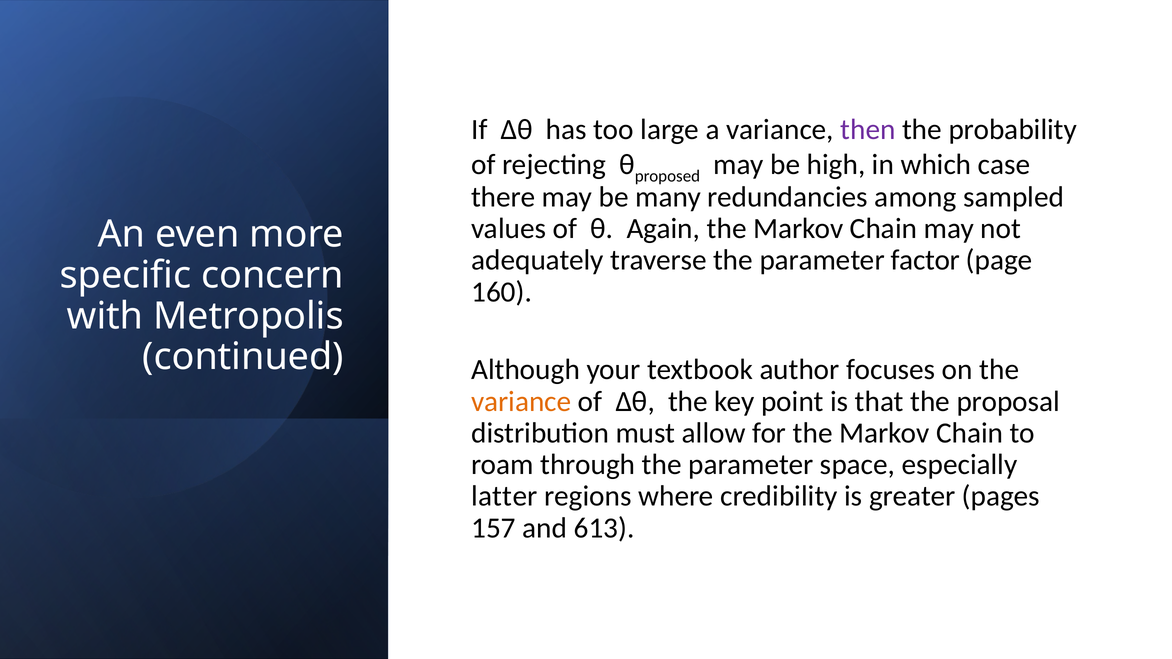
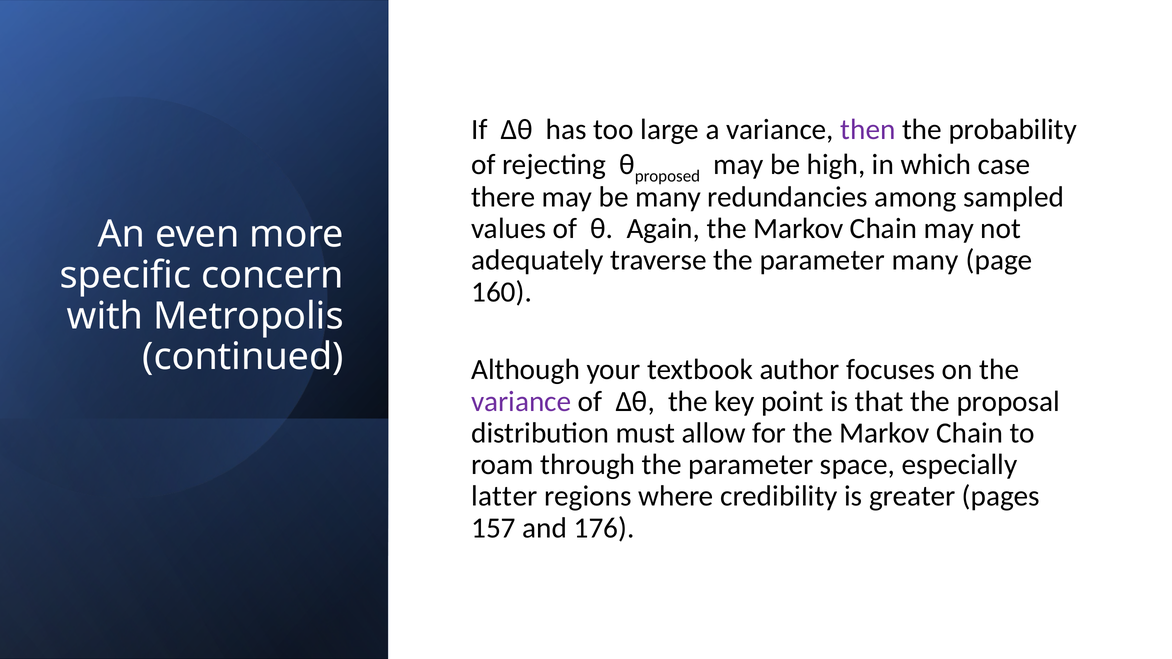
parameter factor: factor -> many (925, 260)
variance colour: orange -> purple (521, 402)
613: 613 -> 176 (604, 528)
